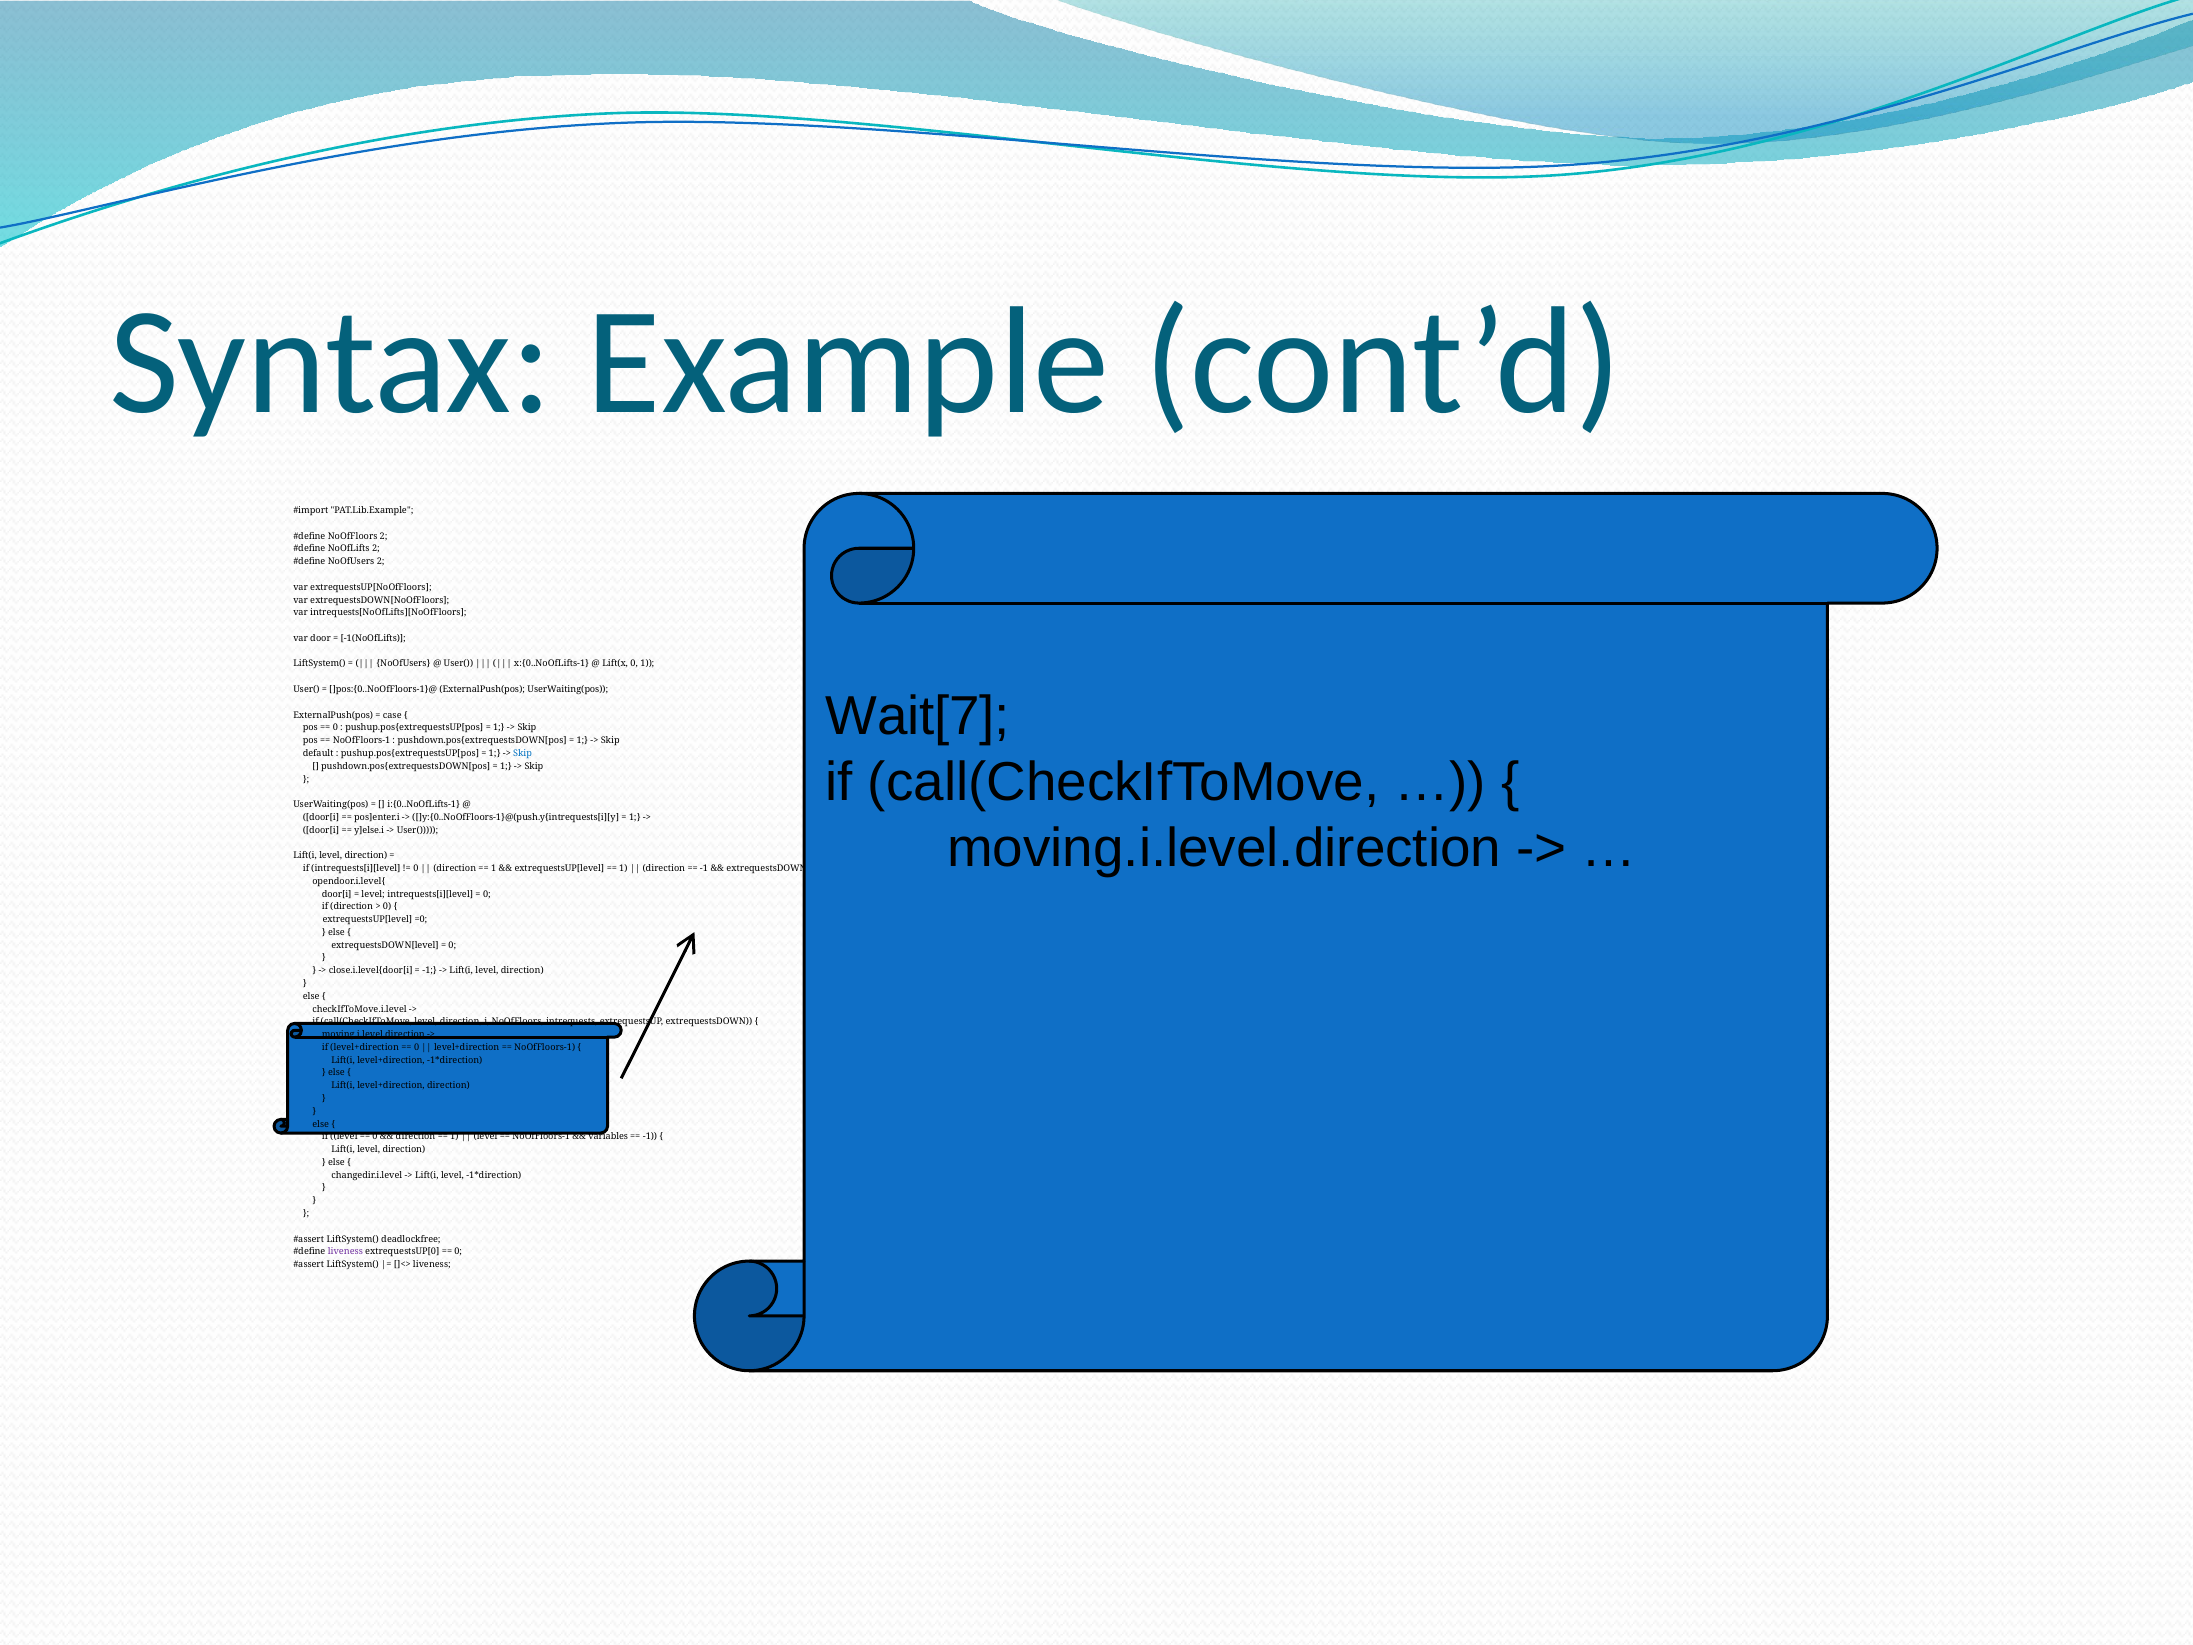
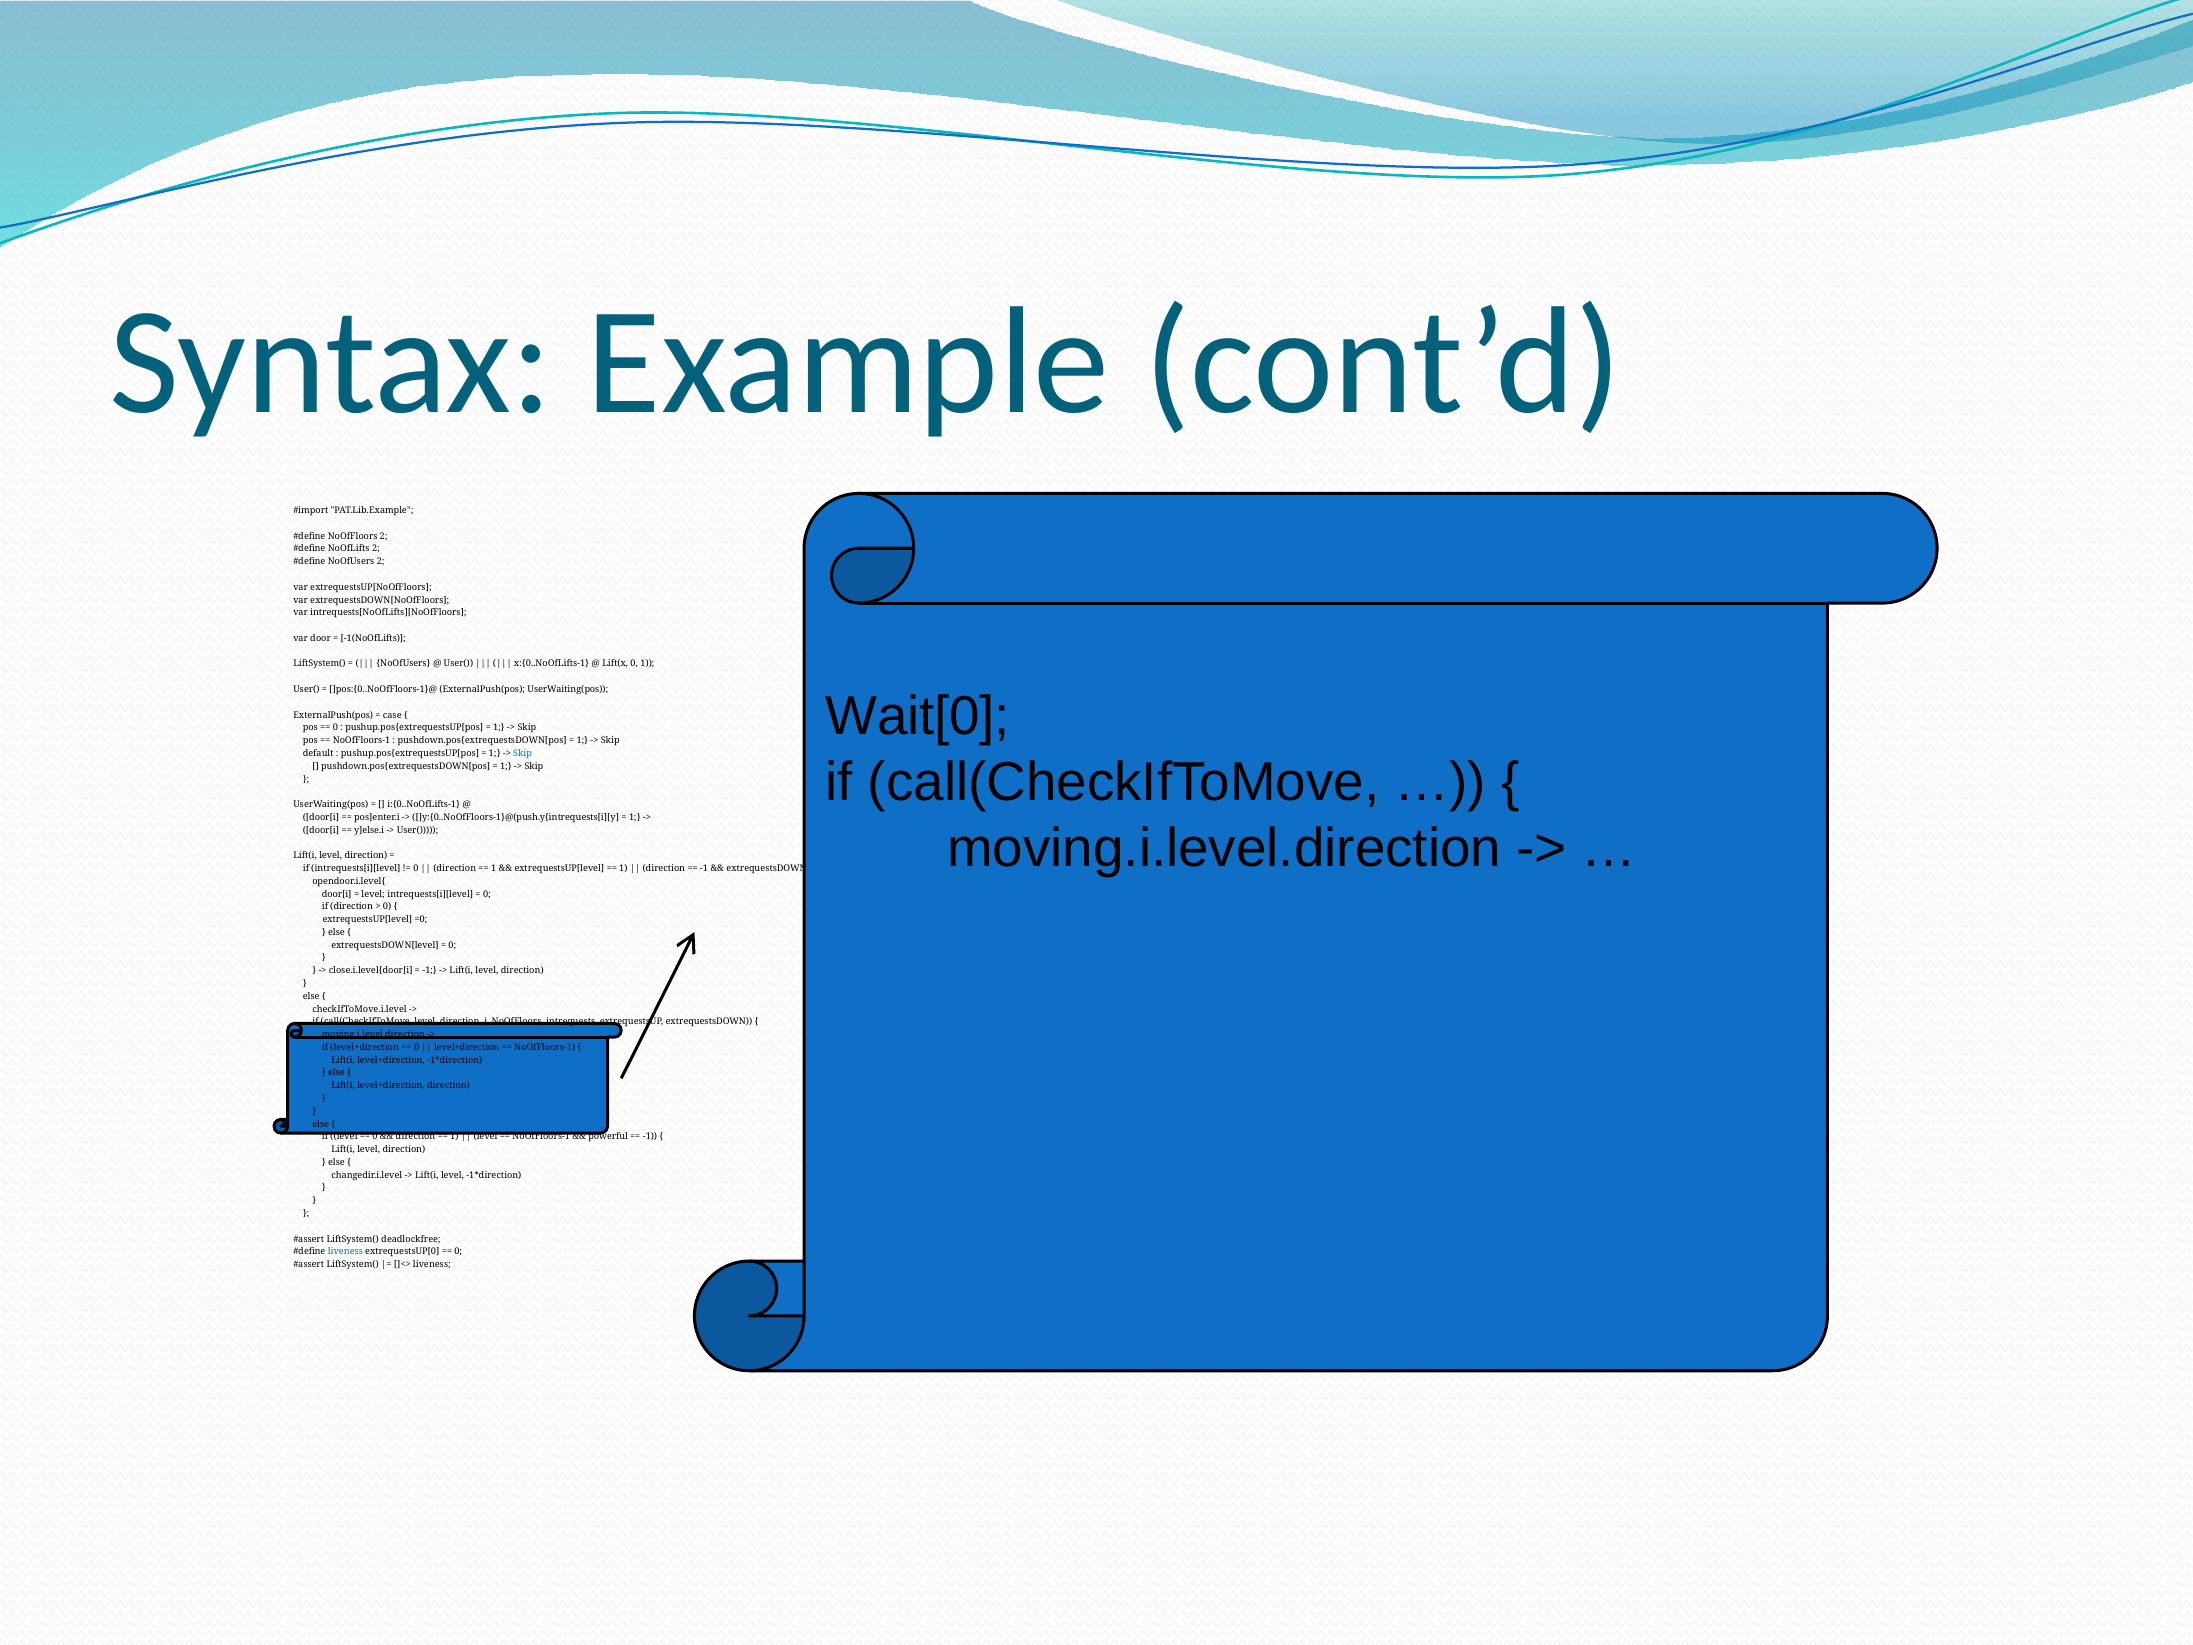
Wait[7: Wait[7 -> Wait[0 (918, 716)
variables: variables -> powerful (608, 1137)
liveness colour: purple -> blue (345, 1252)
